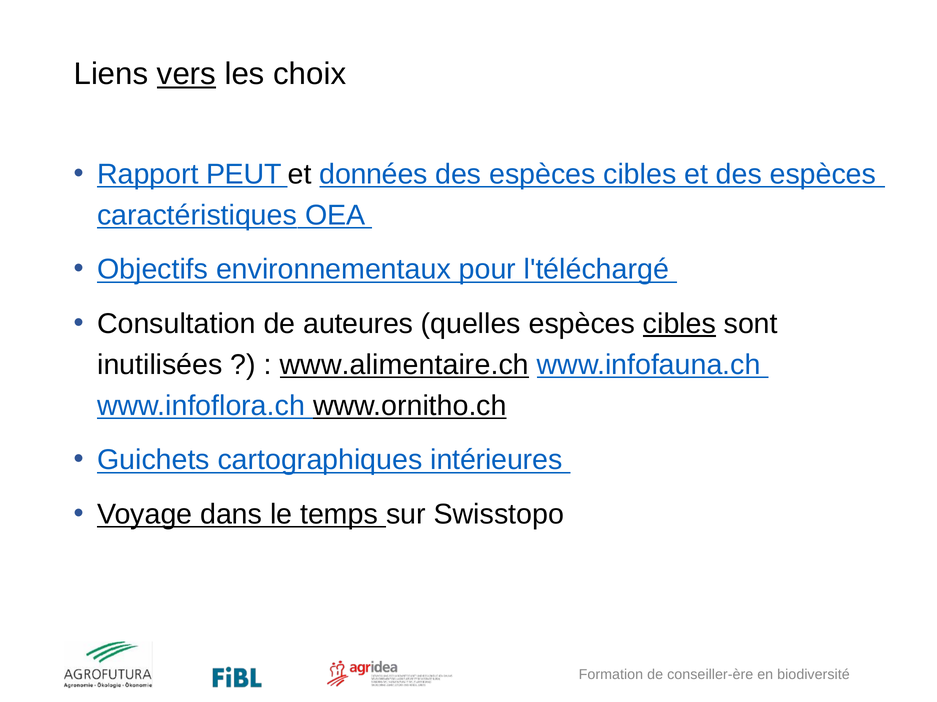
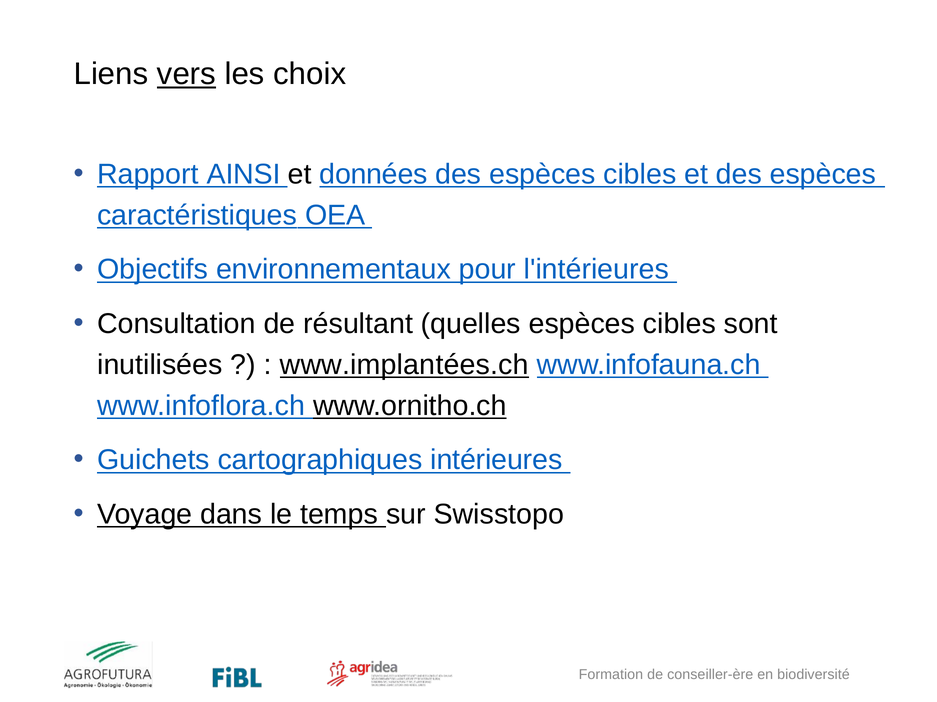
PEUT: PEUT -> AINSI (244, 174)
l'téléchargé: l'téléchargé -> l'intérieures (596, 270)
auteures: auteures -> résultant (358, 324)
cibles underline: present -> none (679, 324)
www.alimentaire.ch: www.alimentaire.ch -> www.implantées.ch (404, 365)
